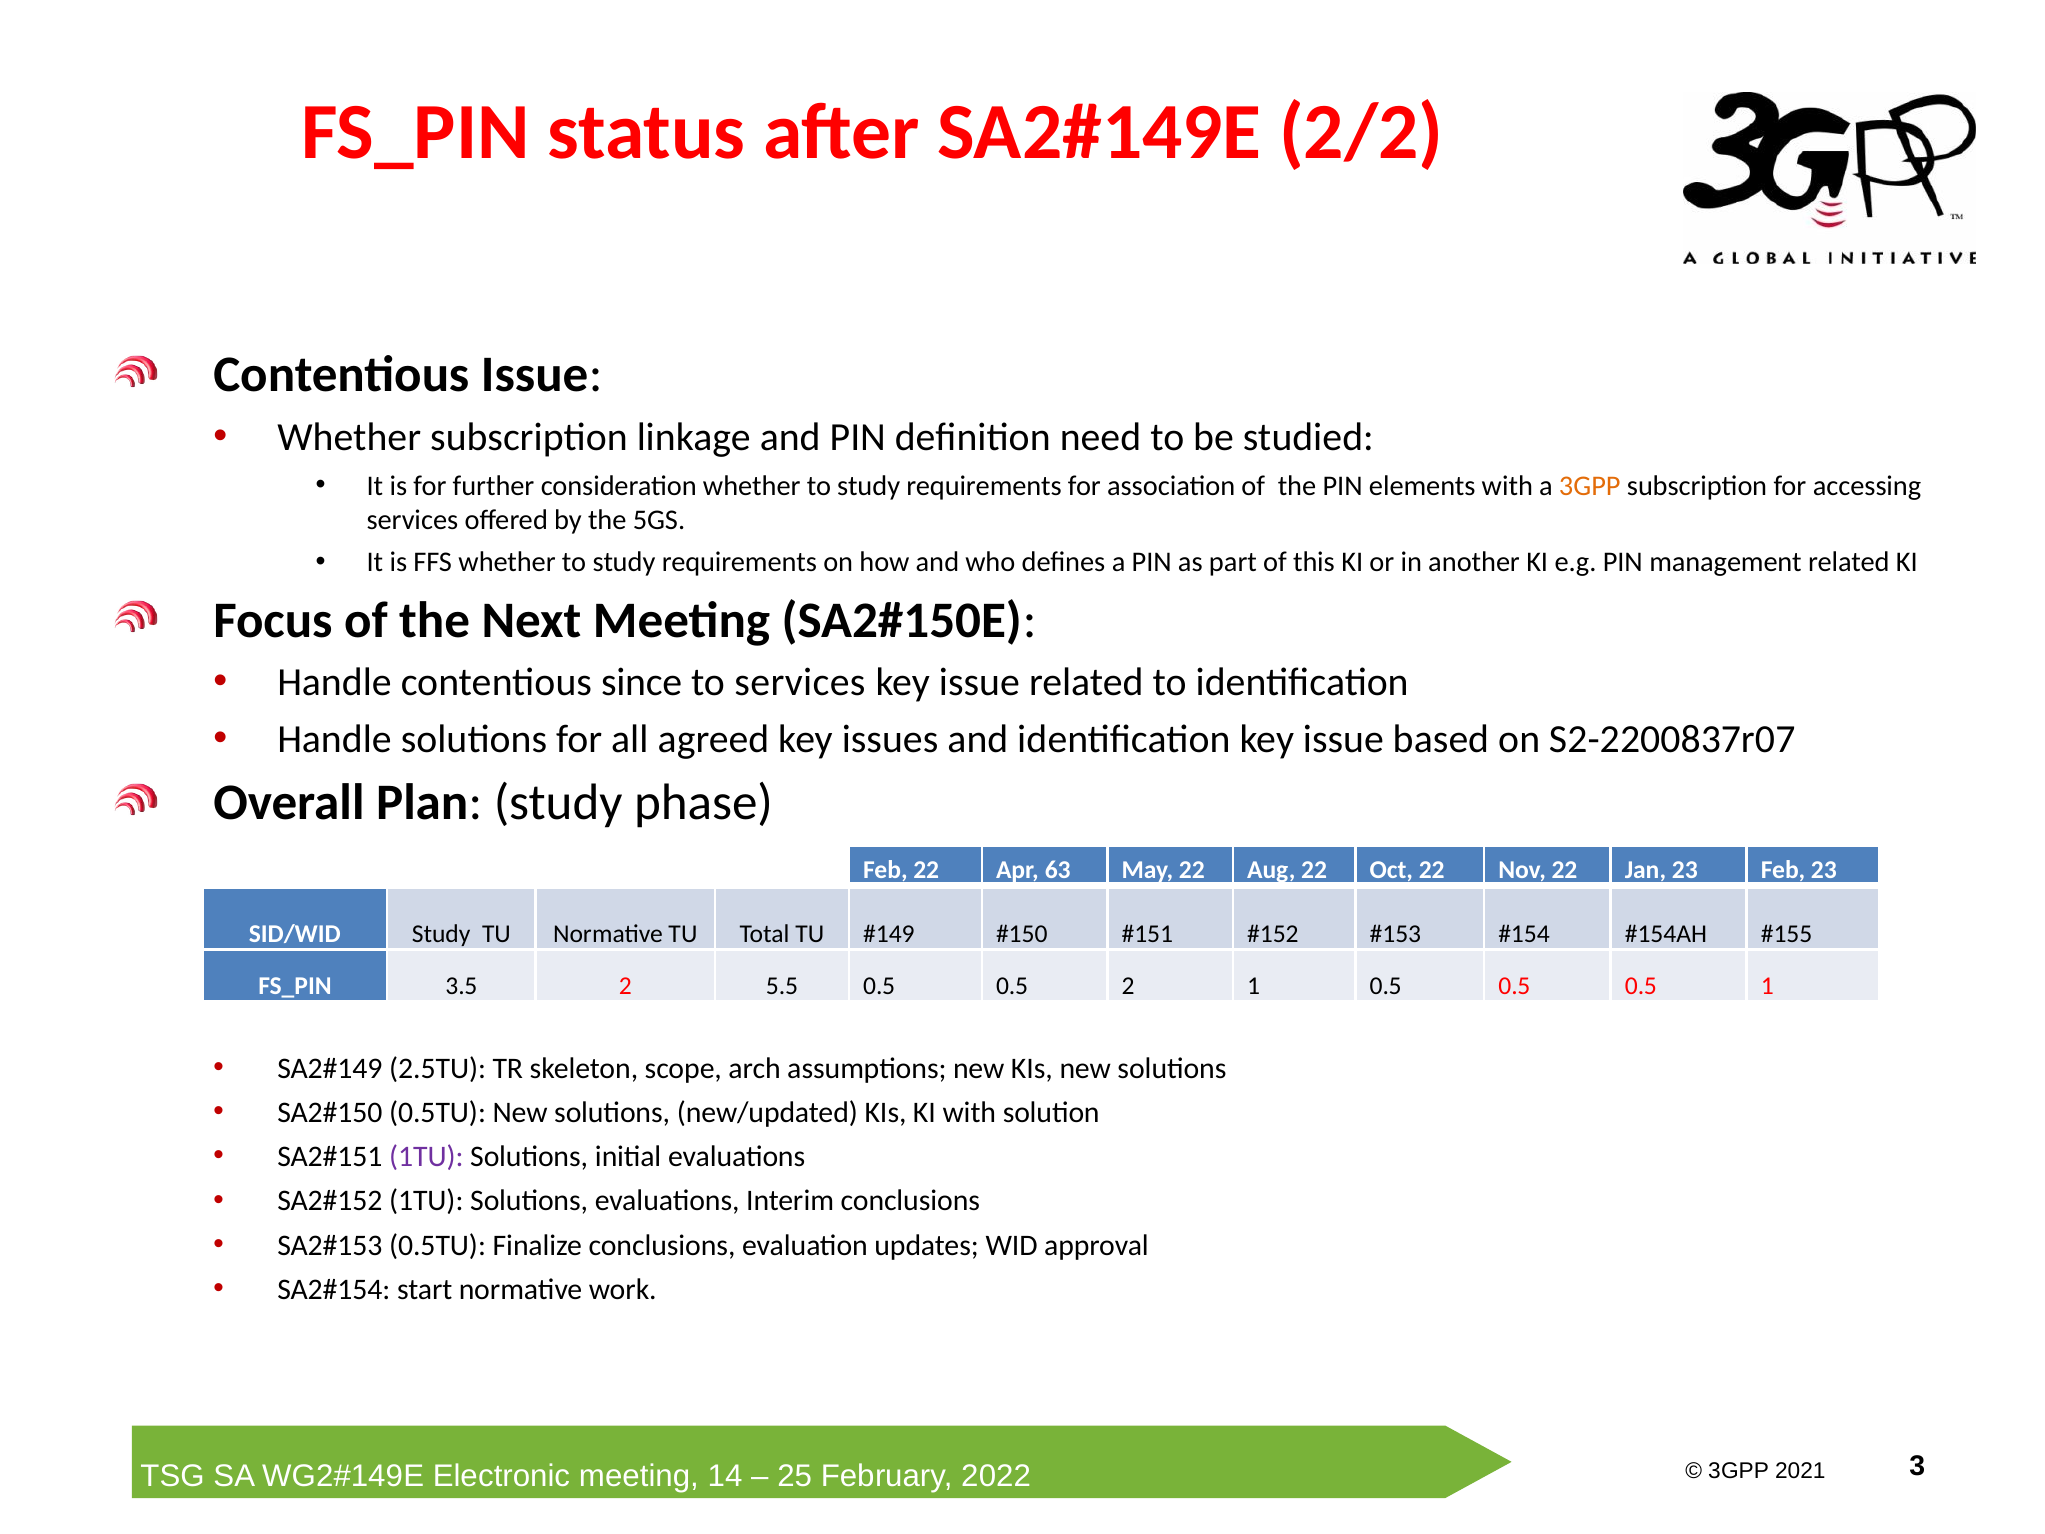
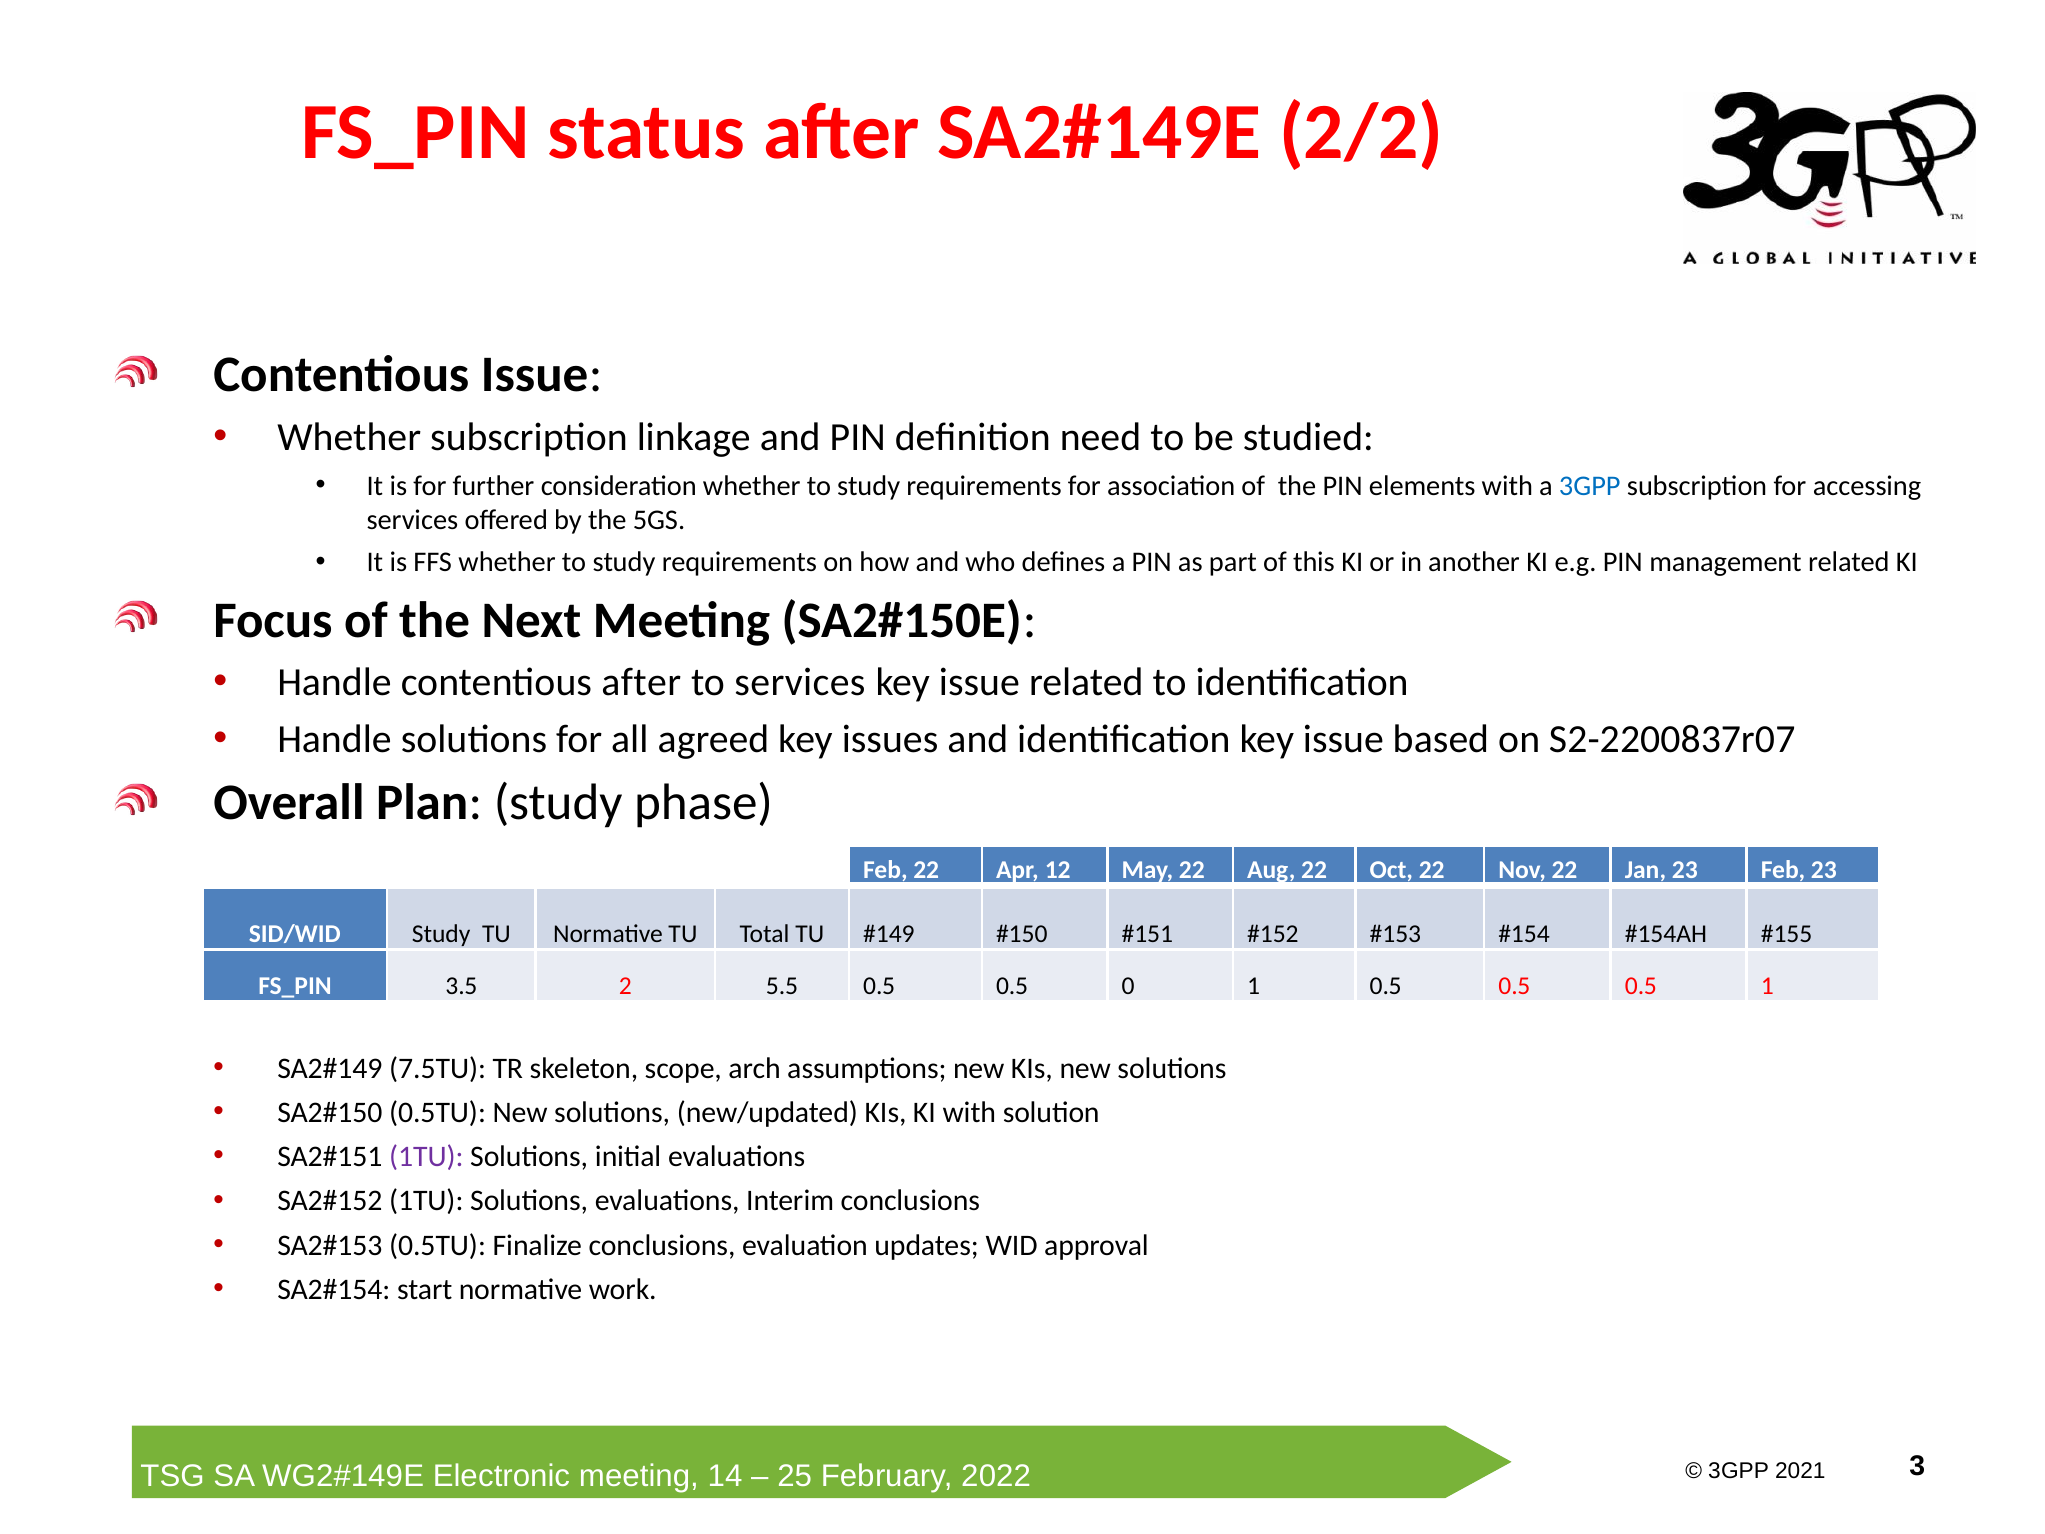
3GPP colour: orange -> blue (1590, 486)
contentious since: since -> after (641, 683)
63: 63 -> 12 (1058, 870)
0.5 2: 2 -> 0 (1128, 986)
2.5TU: 2.5TU -> 7.5TU (438, 1068)
